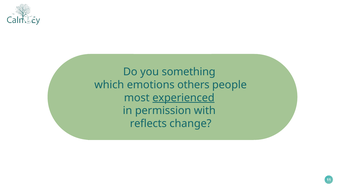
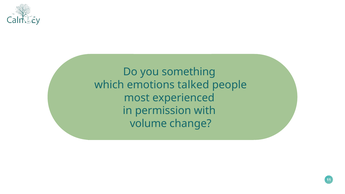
others: others -> talked (193, 85)
experienced underline: present -> none (183, 98)
reflects: reflects -> volume (148, 124)
